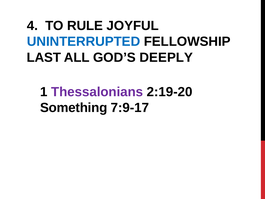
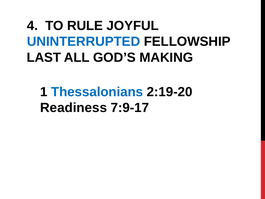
DEEPLY: DEEPLY -> MAKING (166, 57)
Thessalonians colour: purple -> blue (97, 92)
Something: Something -> Readiness (74, 108)
